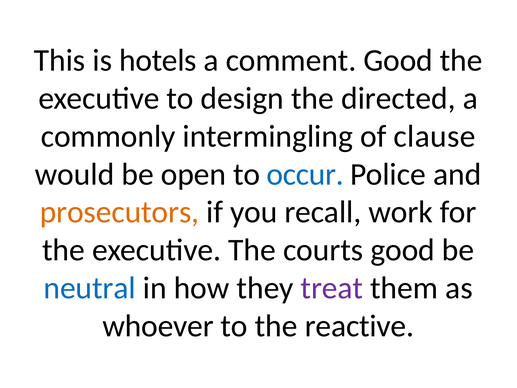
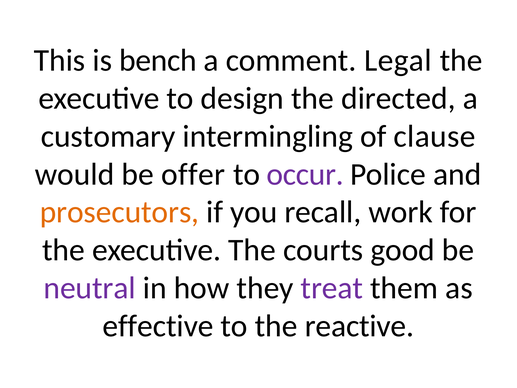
hotels: hotels -> bench (158, 60)
comment Good: Good -> Legal (398, 60)
commonly: commonly -> customary (108, 136)
open: open -> offer (193, 174)
occur colour: blue -> purple (305, 174)
neutral colour: blue -> purple (90, 288)
whoever: whoever -> effective (158, 326)
